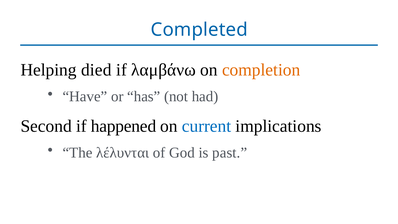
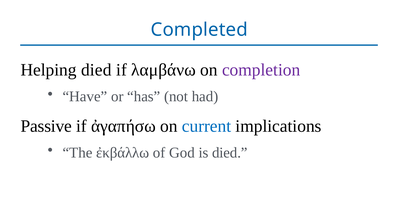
completion colour: orange -> purple (261, 70)
Second: Second -> Passive (46, 126)
happened: happened -> ἀγαπήσω (123, 126)
λέλυνται: λέλυνται -> ἐκβάλλω (123, 153)
is past: past -> died (230, 153)
